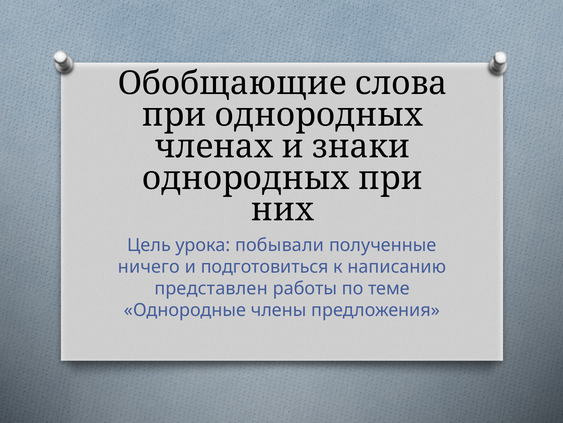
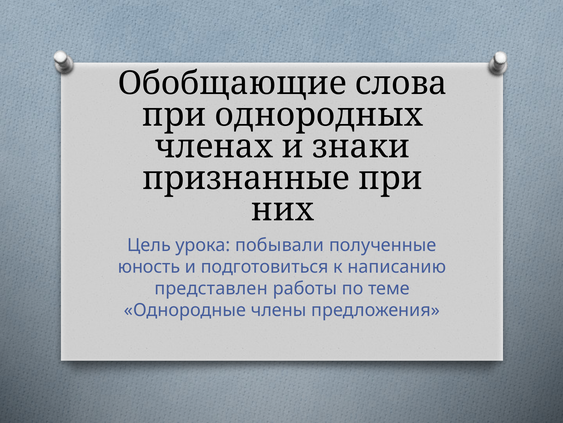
однородных: однородных -> признанные (246, 178)
ничего: ничего -> юность (149, 267)
